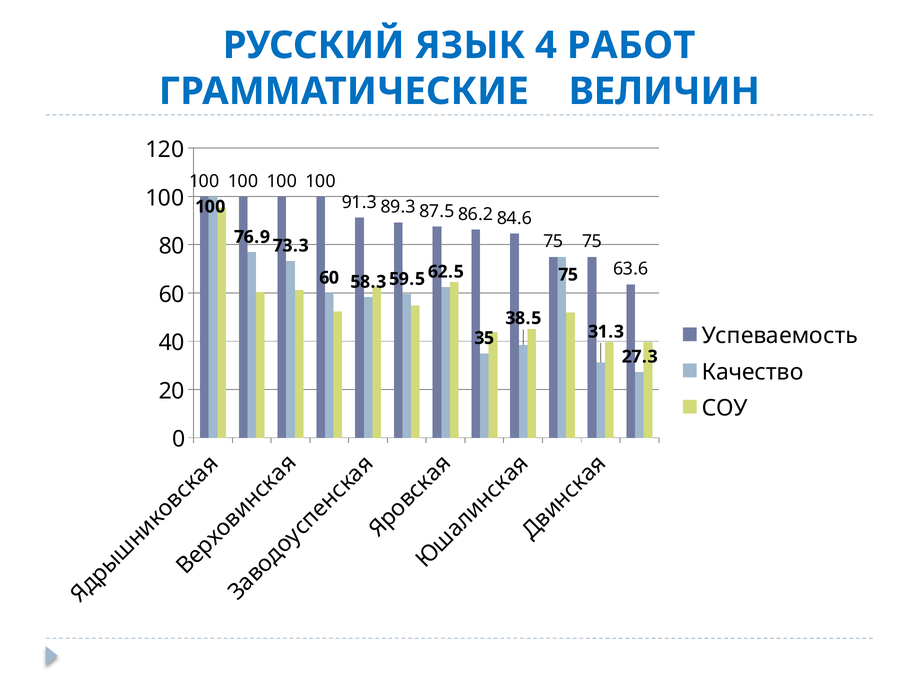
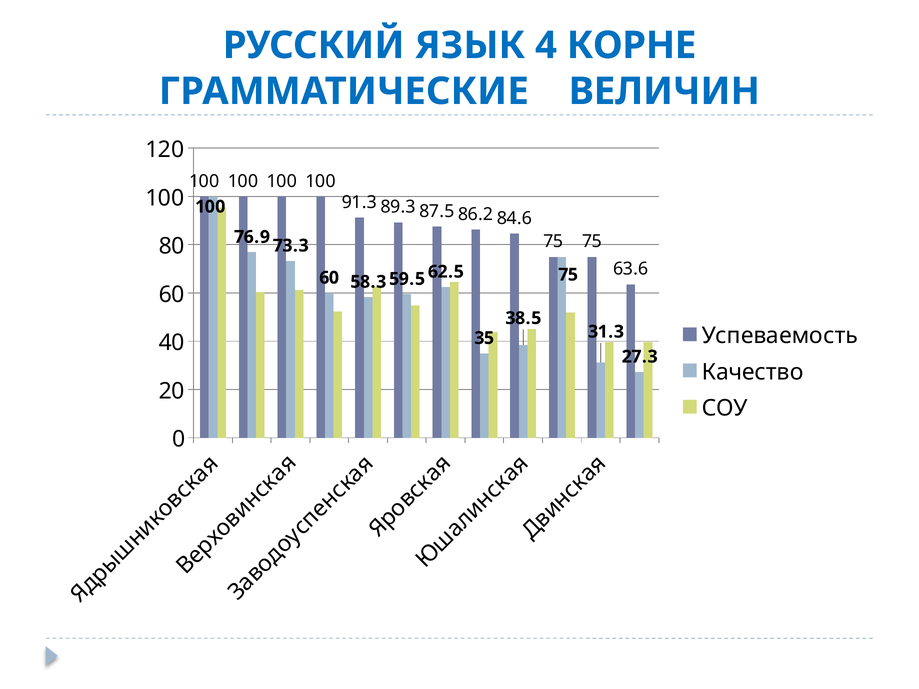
РАБОТ: РАБОТ -> КОРНЕ (632, 45)
